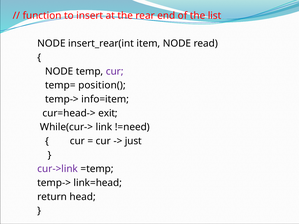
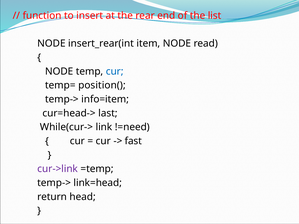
cur colour: purple -> blue (115, 71)
exit: exit -> last (108, 113)
just: just -> fast (133, 141)
